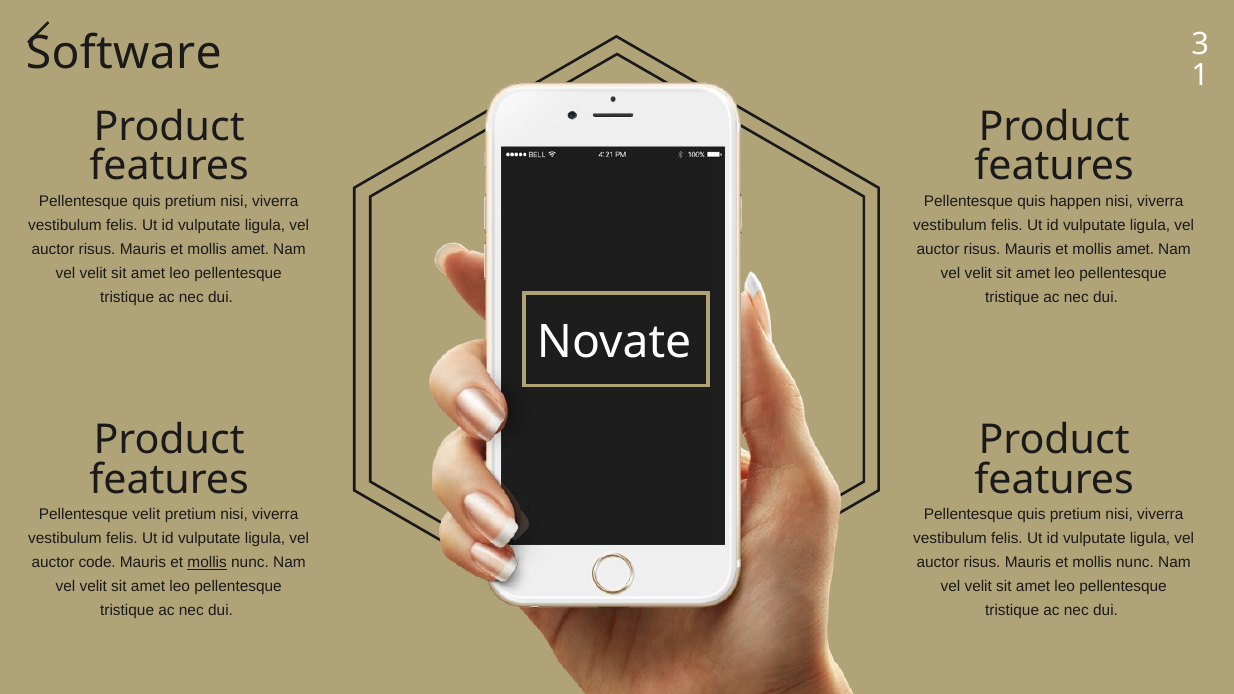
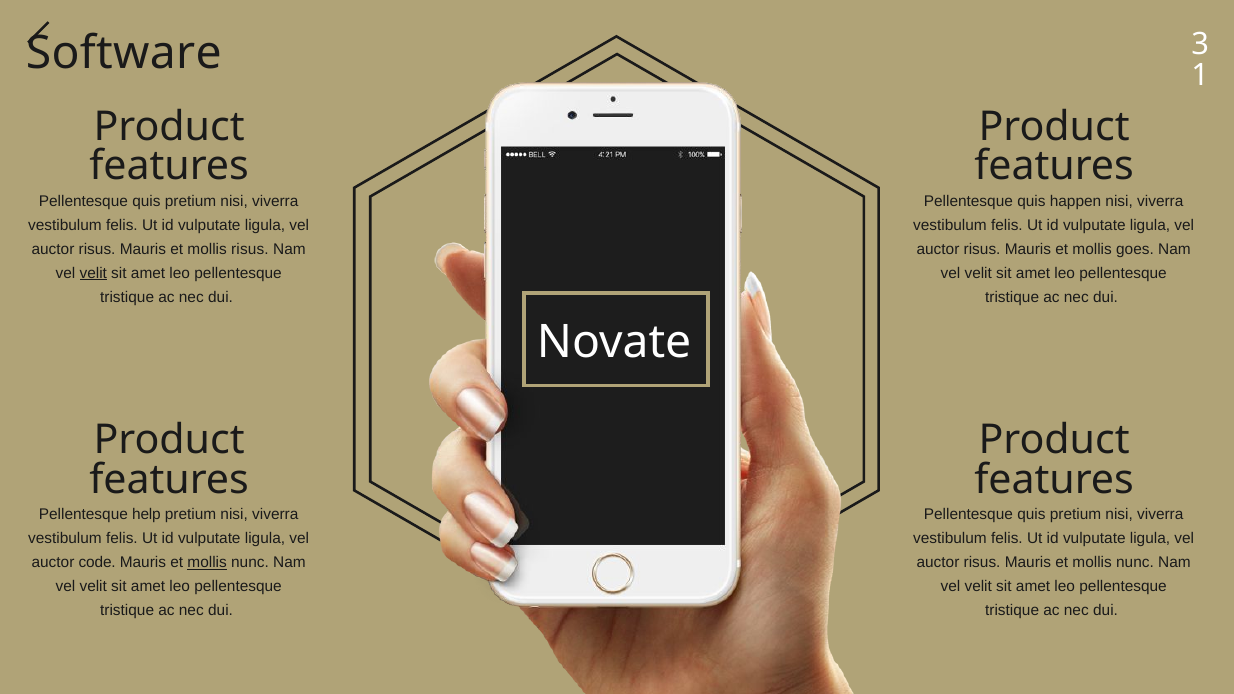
amet: amet -> risus (250, 249)
amet: amet -> goes (1135, 249)
velit underline: none -> present (93, 273)
Pellentesque velit: velit -> help (146, 515)
